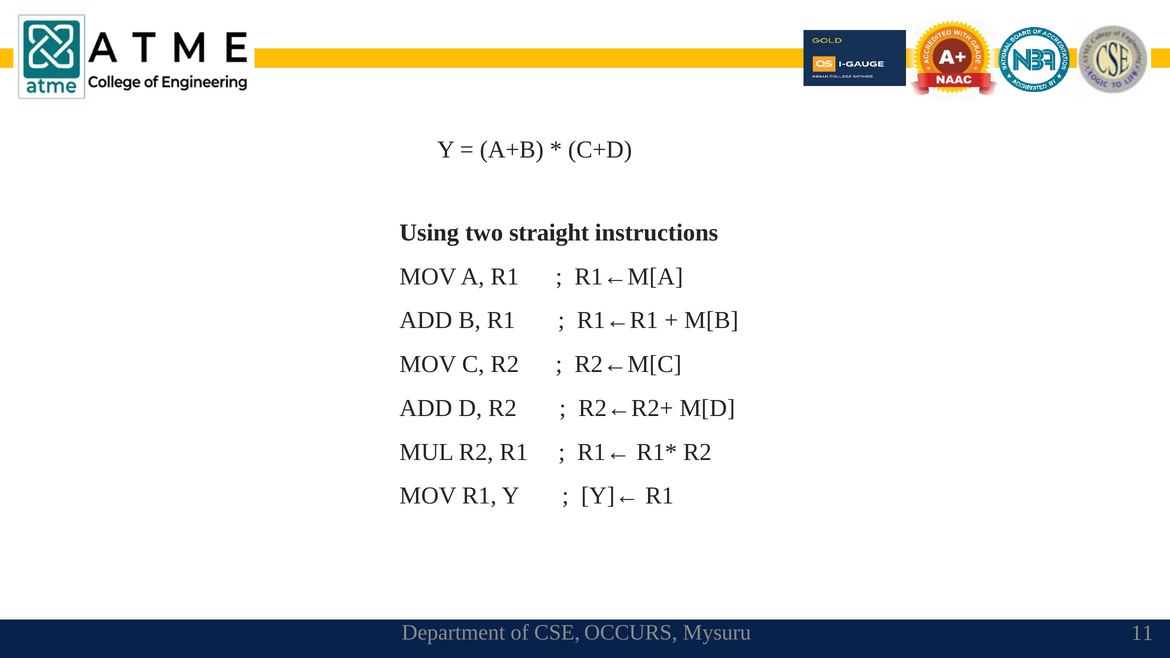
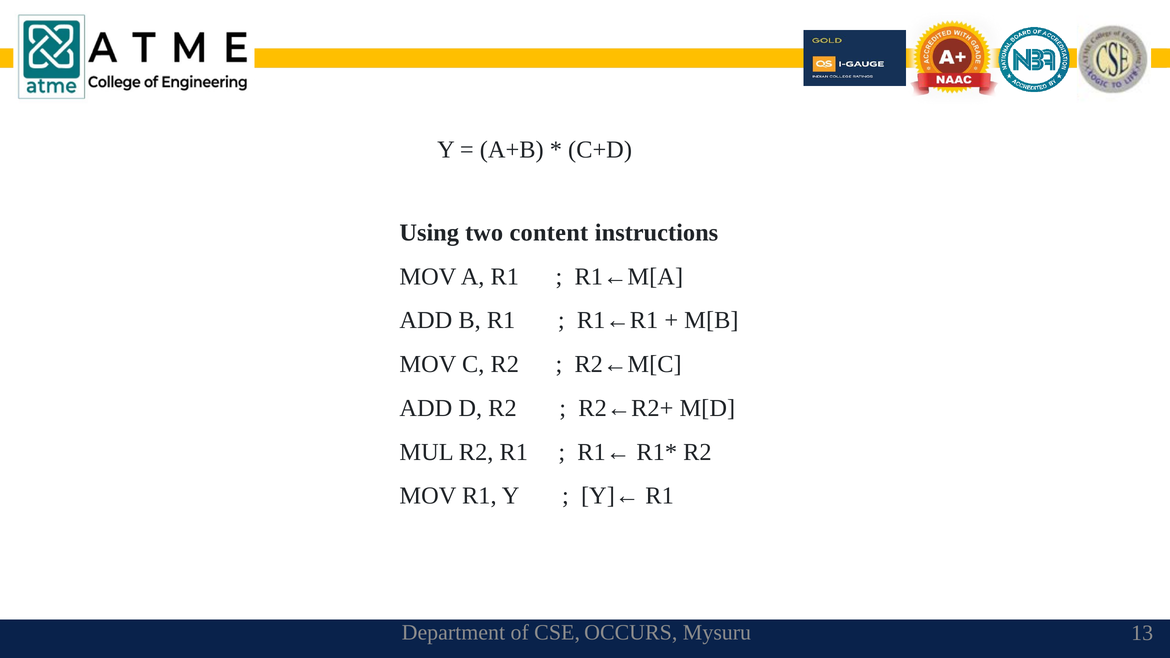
straight: straight -> content (549, 233)
11: 11 -> 13 (1142, 633)
